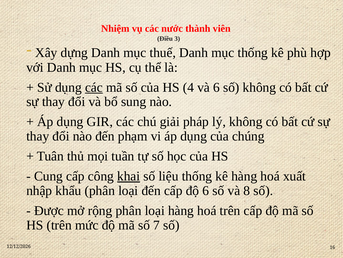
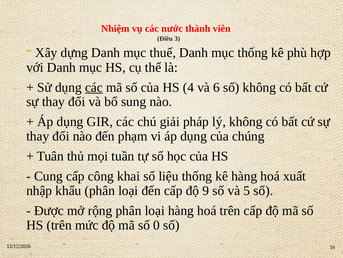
khai underline: present -> none (129, 176)
độ 6: 6 -> 9 (206, 190)
8: 8 -> 5 (247, 190)
7: 7 -> 0 (157, 225)
